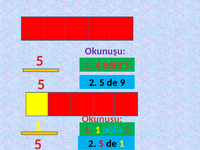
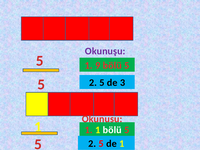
4: 4 -> 9 (98, 65)
9: 9 -> 3 (123, 83)
bölü colour: light blue -> white (112, 130)
